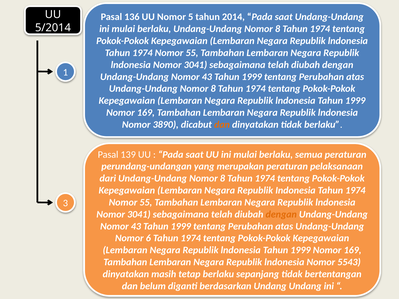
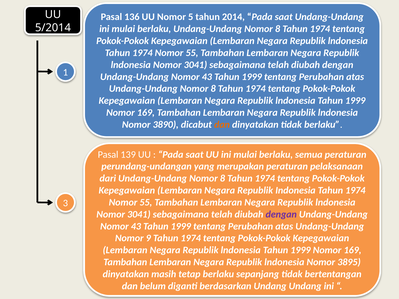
dengan colour: orange -> purple (281, 214)
6: 6 -> 9 (148, 238)
5543: 5543 -> 3895 (349, 262)
